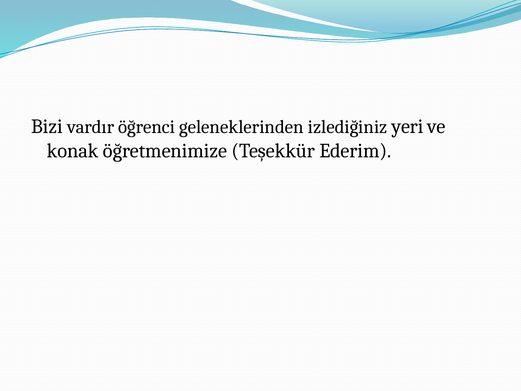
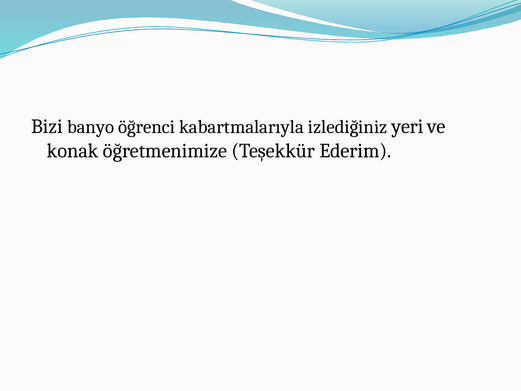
vardır: vardır -> banyo (91, 127)
geleneklerinden: geleneklerinden -> kabartmalarıyla (241, 127)
